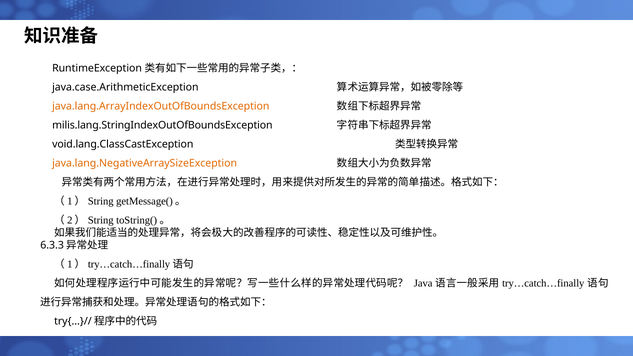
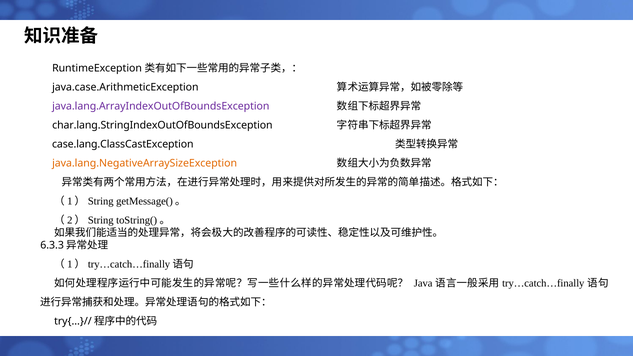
java.lang.ArrayIndexOutOfBoundsException colour: orange -> purple (161, 106)
milis.lang.StringIndexOutOfBoundsException: milis.lang.StringIndexOutOfBoundsException -> char.lang.StringIndexOutOfBoundsException (162, 125)
void.lang.ClassCastException: void.lang.ClassCastException -> case.lang.ClassCastException (123, 144)
